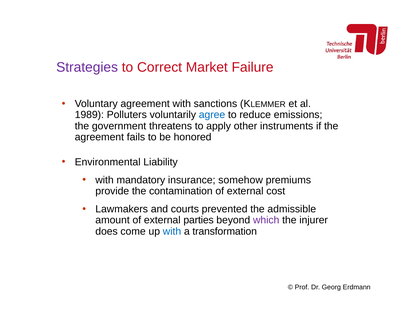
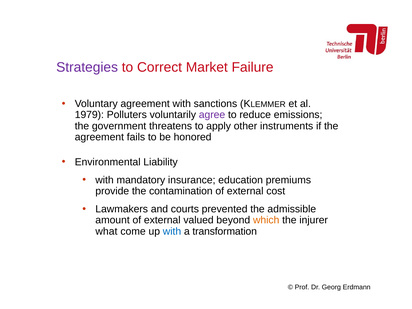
1989: 1989 -> 1979 (89, 115)
agree colour: blue -> purple (212, 115)
somehow: somehow -> education (241, 180)
parties: parties -> valued (199, 220)
which colour: purple -> orange (266, 220)
does: does -> what (106, 231)
